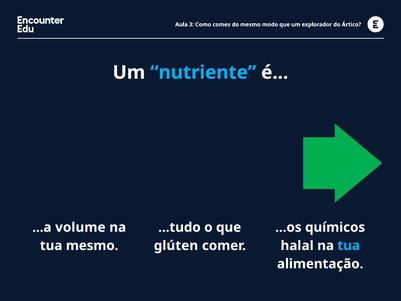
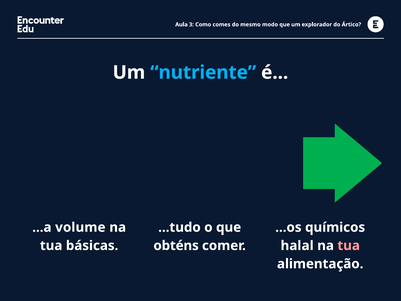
tua mesmo: mesmo -> básicas (92, 245)
glúten: glúten -> obténs (176, 245)
tua colour: light blue -> pink (349, 245)
